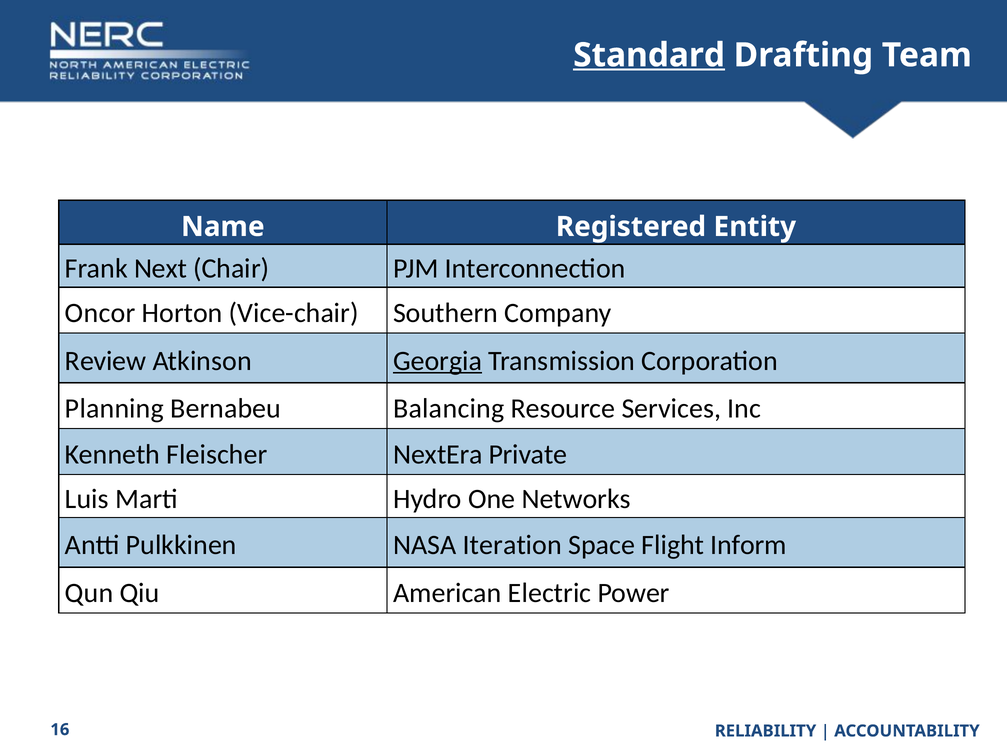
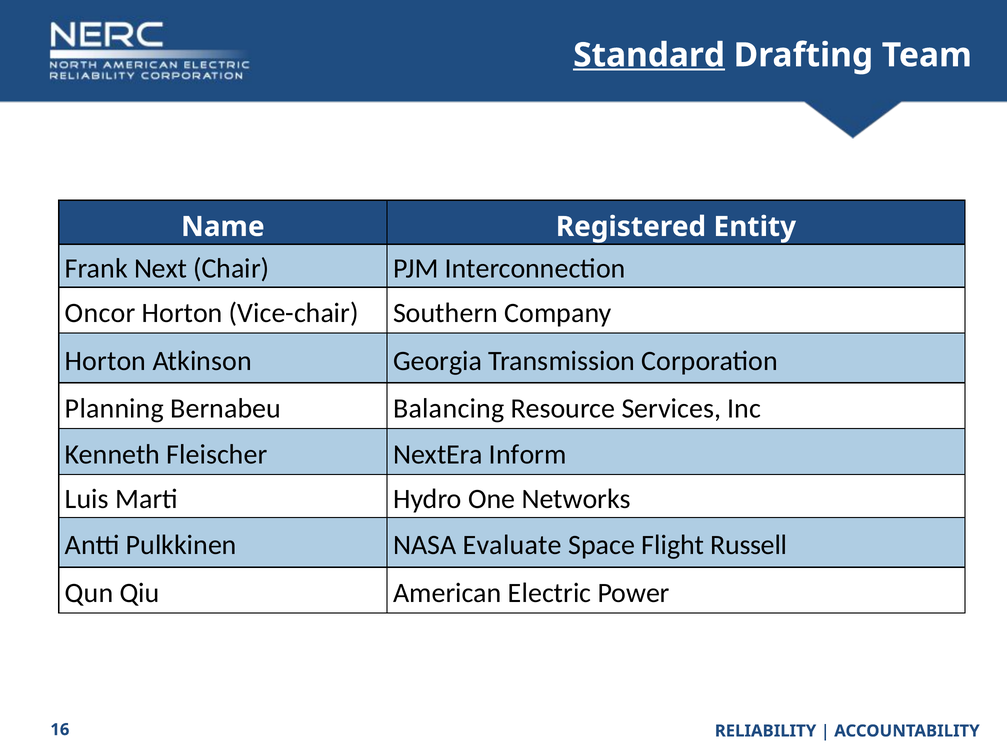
Review: Review -> Horton (106, 361)
Georgia underline: present -> none (438, 361)
Private: Private -> Inform (528, 455)
Iteration: Iteration -> Evaluate (512, 545)
Inform: Inform -> Russell (749, 545)
